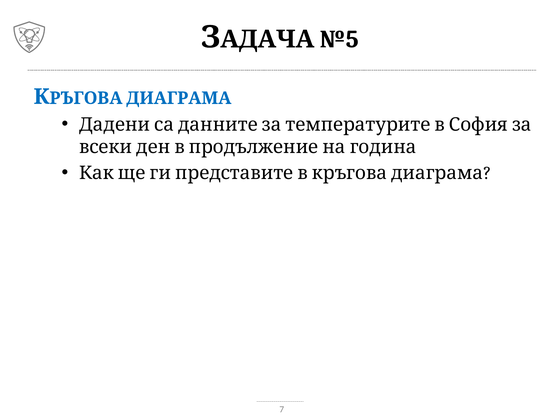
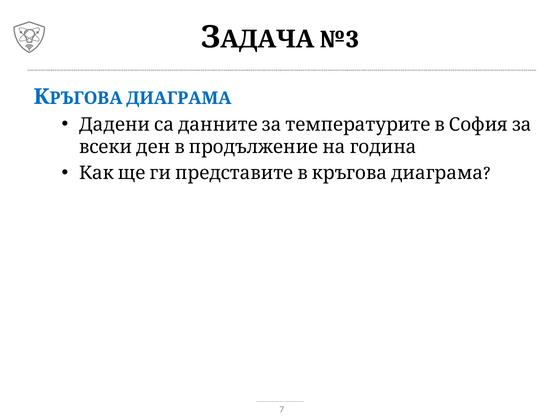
№5: №5 -> №3 (339, 39)
